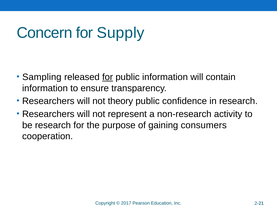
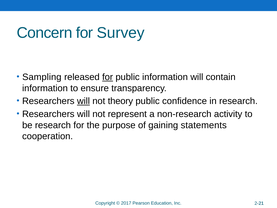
Supply: Supply -> Survey (121, 33)
will underline: none -> present (83, 101)
consumers: consumers -> statements (204, 125)
